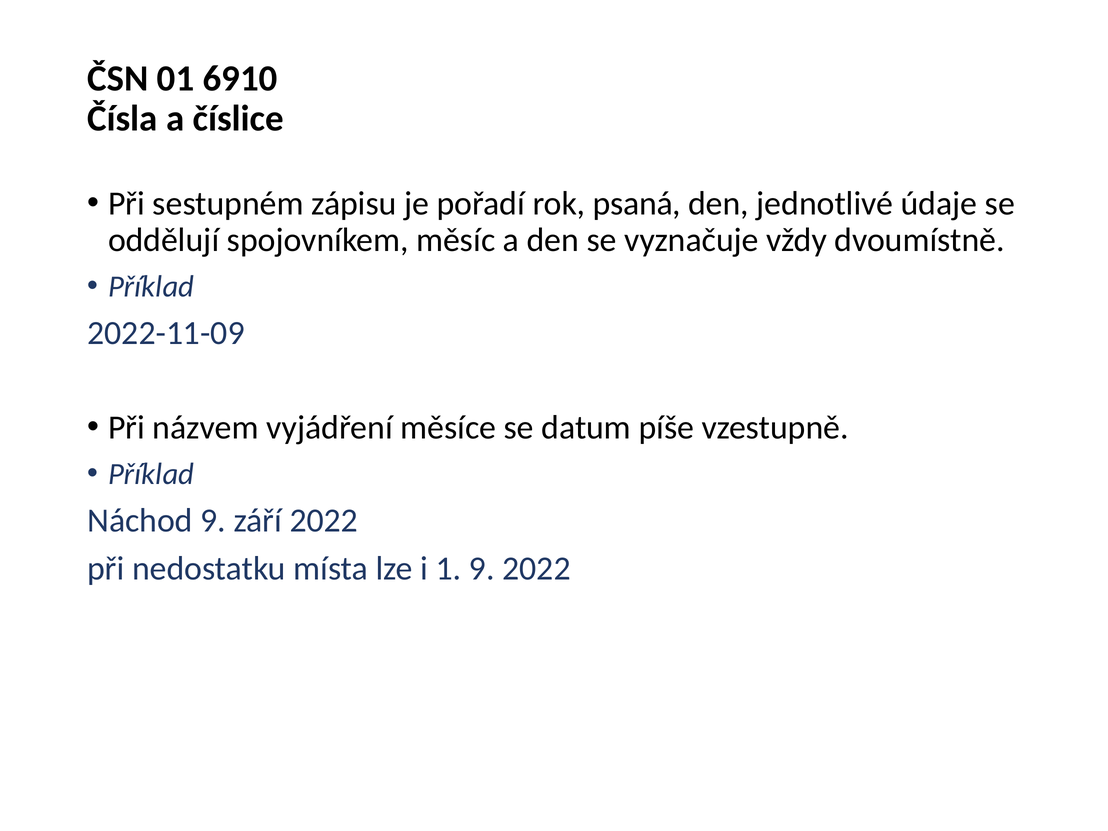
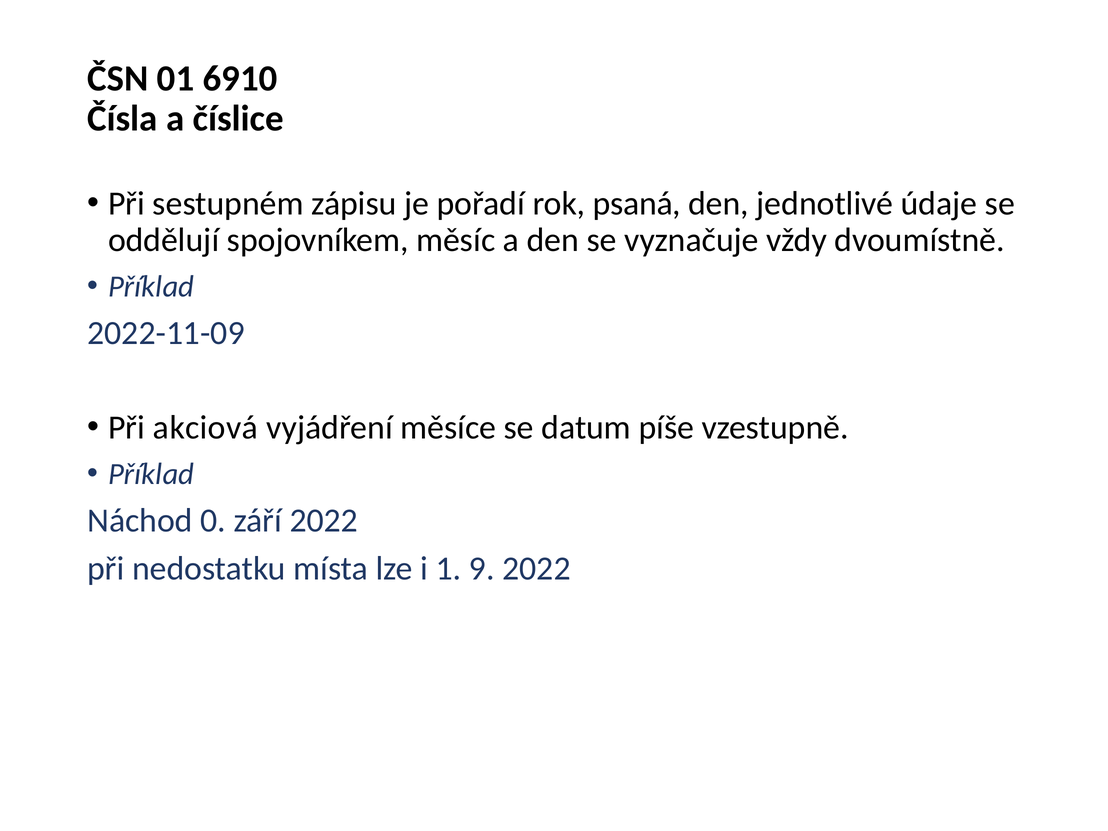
názvem: názvem -> akciová (205, 428)
Náchod 9: 9 -> 0 (213, 520)
